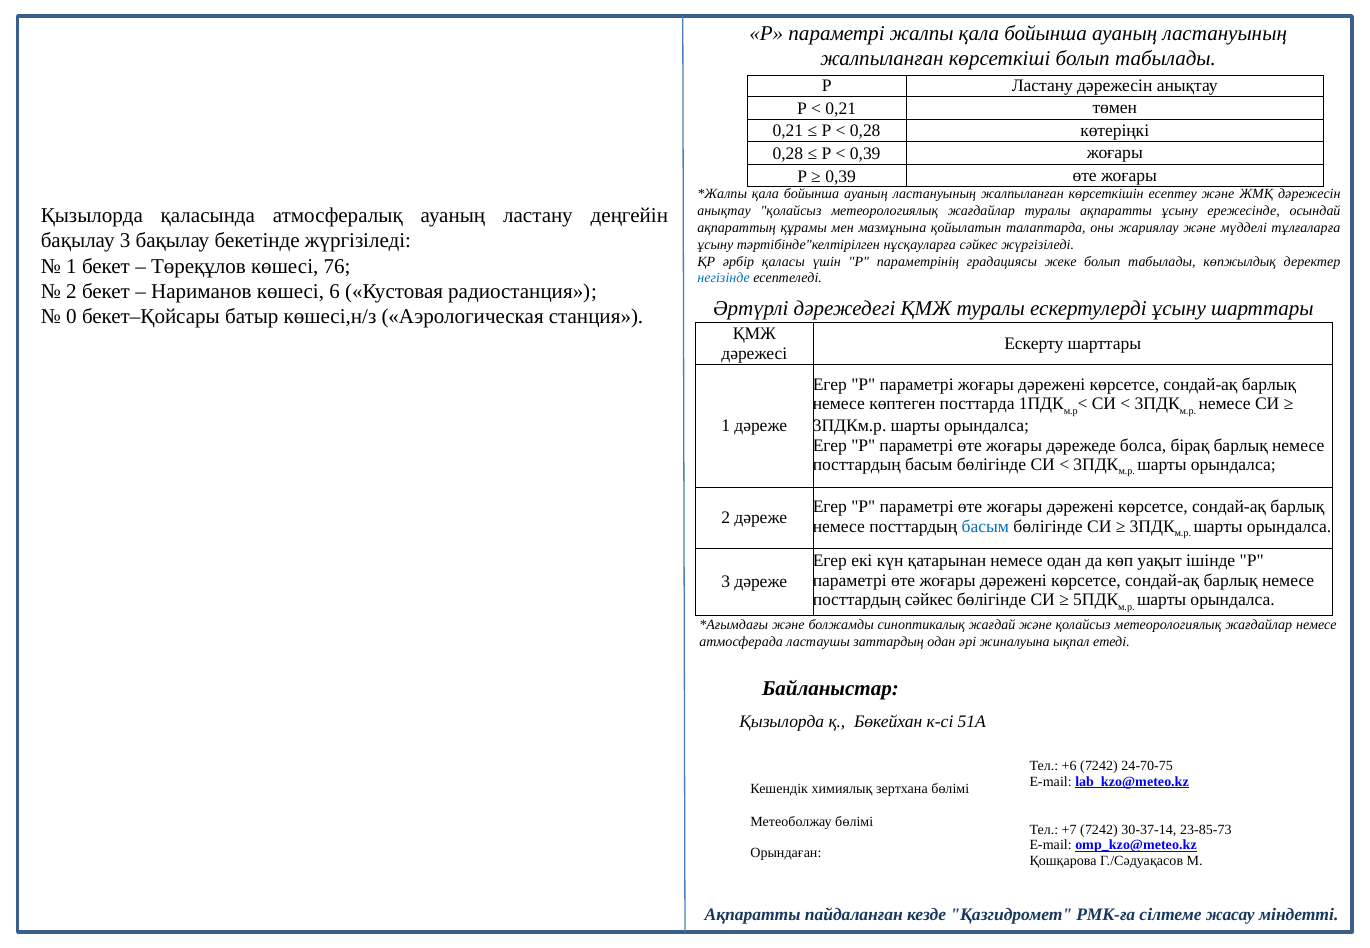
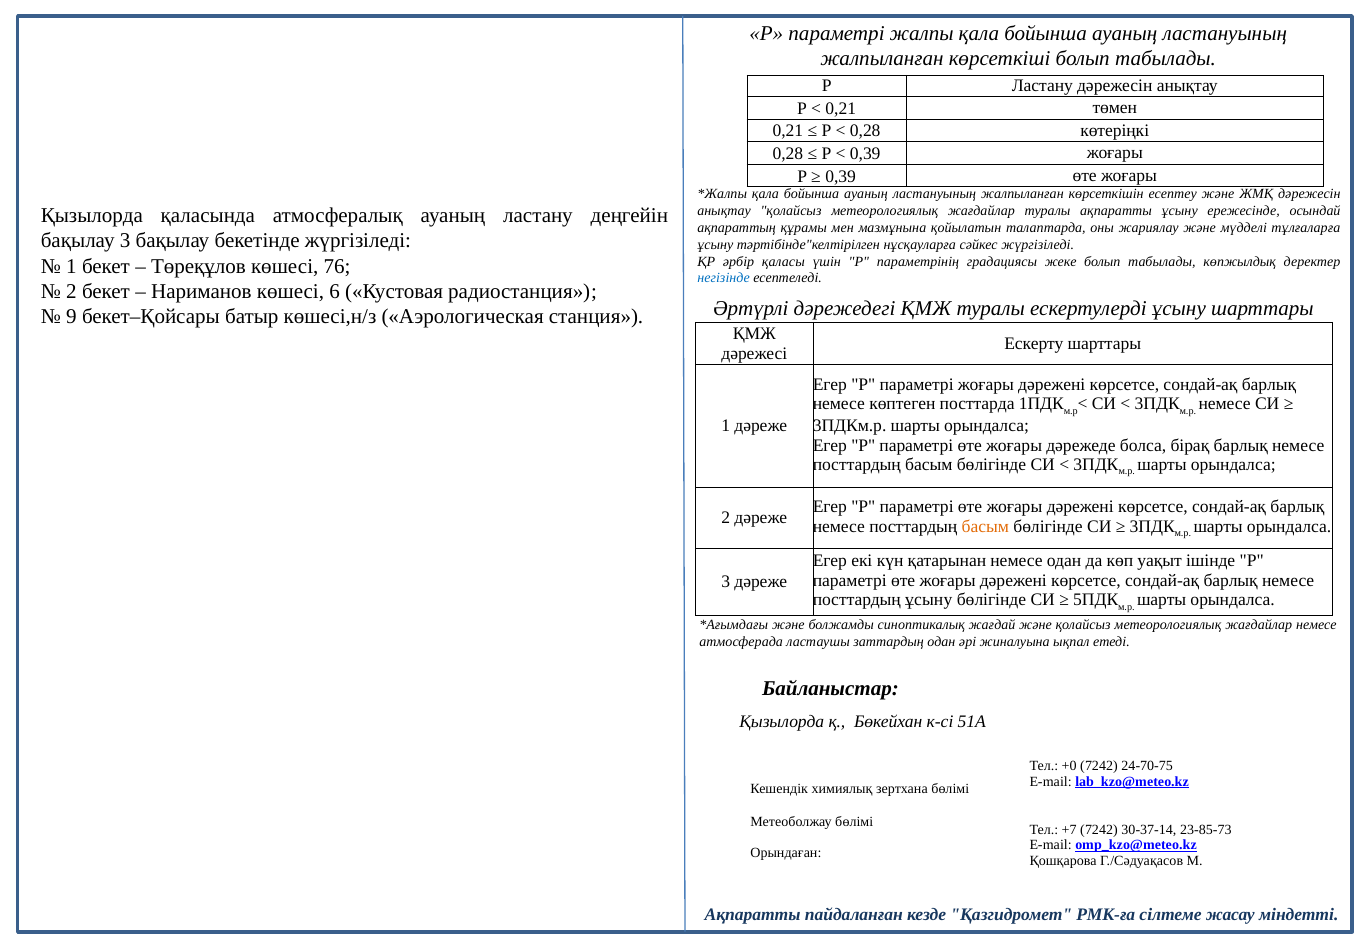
0: 0 -> 9 (71, 317)
басым colour: blue -> orange (985, 527)
посттардың сәйкес: сәйкес -> ұсыну (929, 600)
+6: +6 -> +0 (1069, 766)
